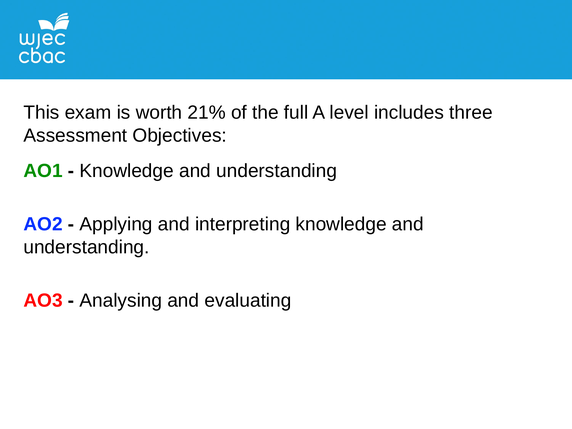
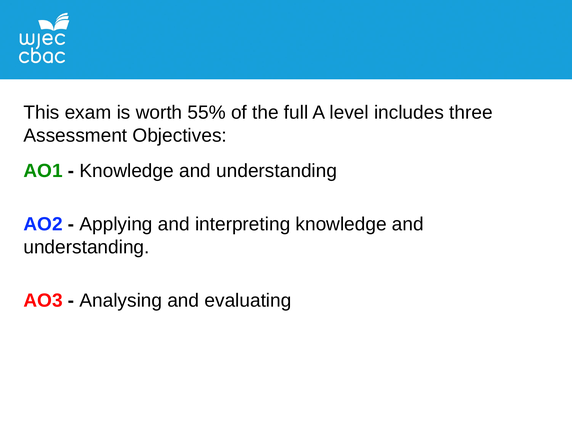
21%: 21% -> 55% (207, 113)
